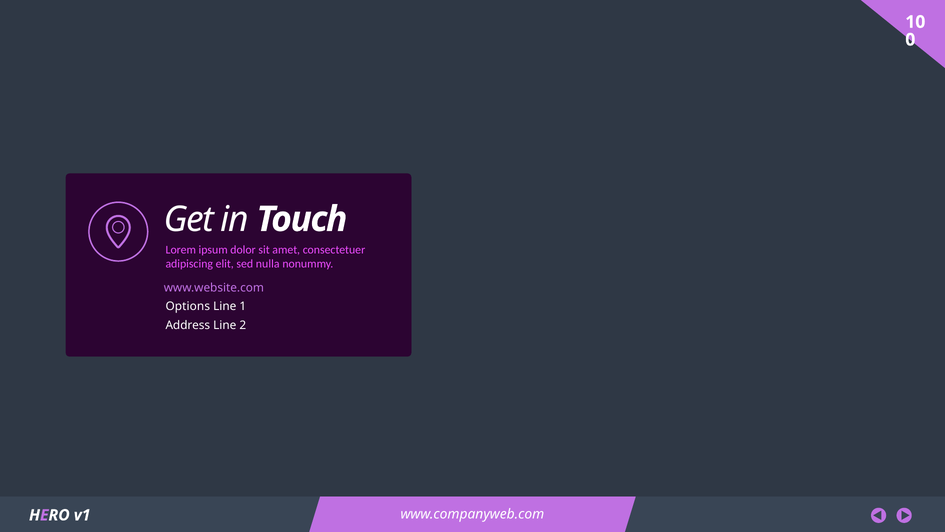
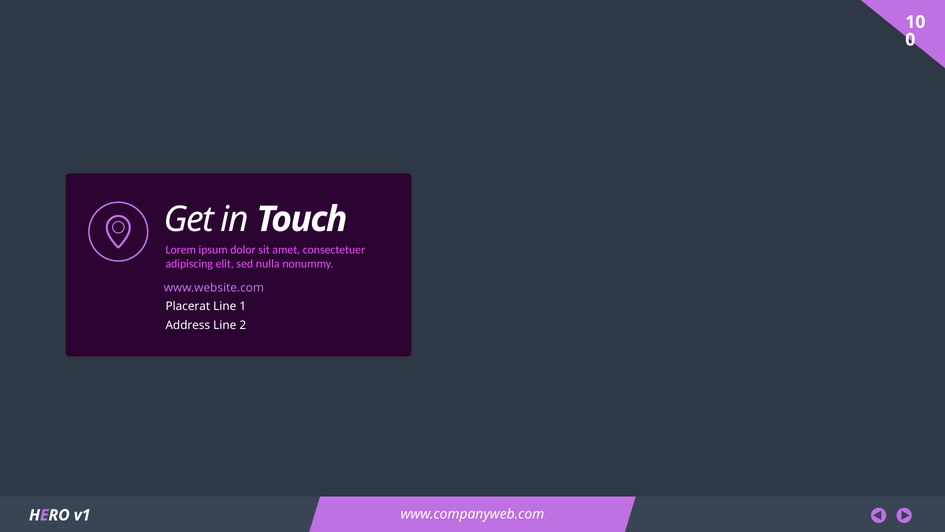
Options: Options -> Placerat (188, 306)
